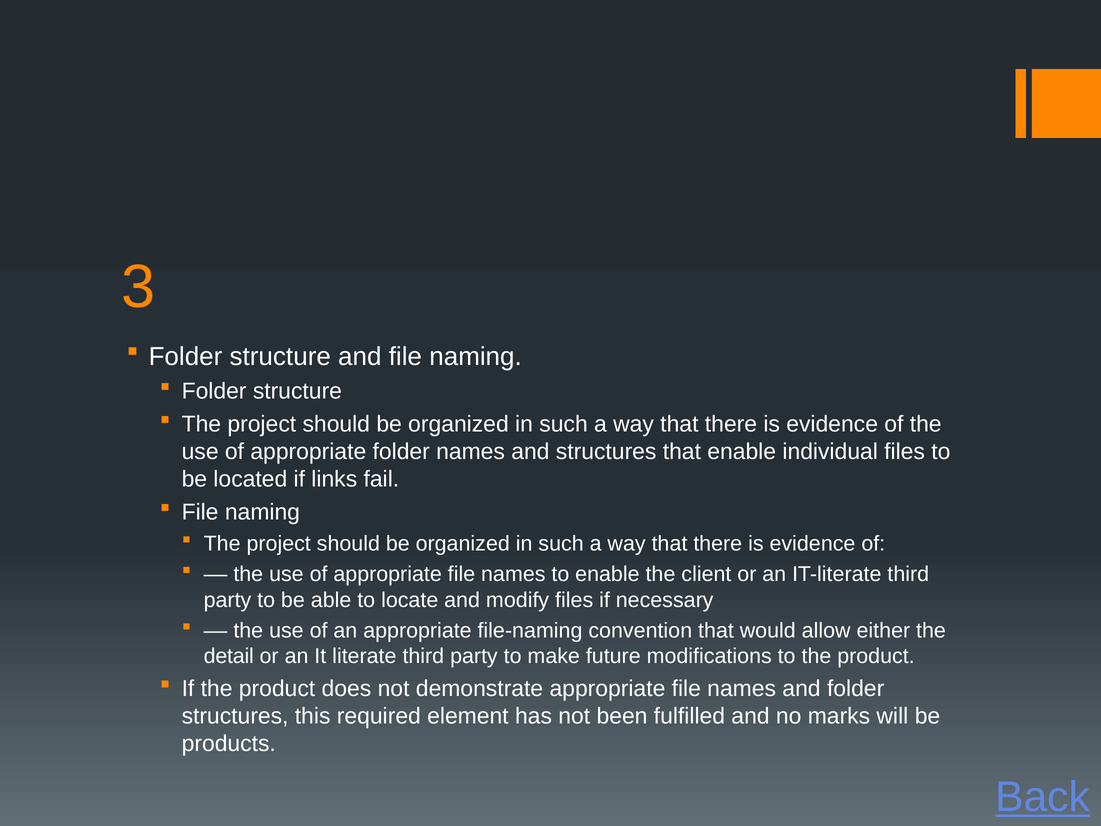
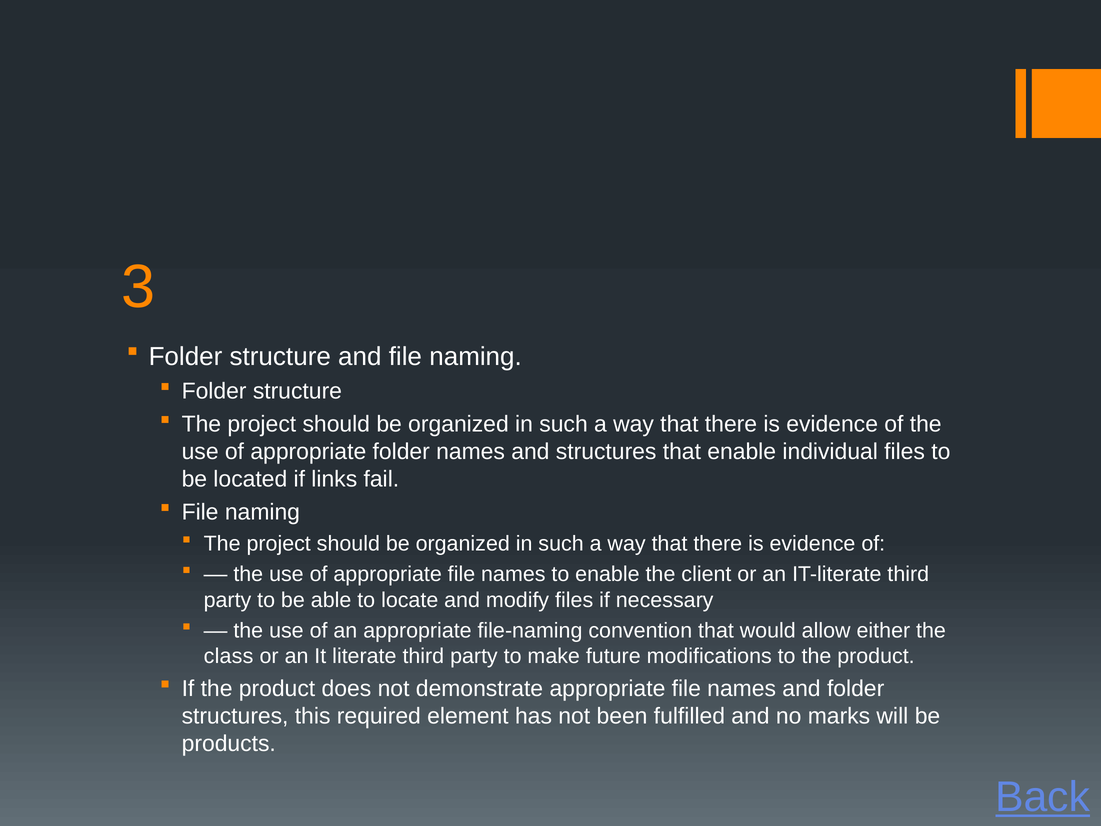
detail: detail -> class (229, 656)
